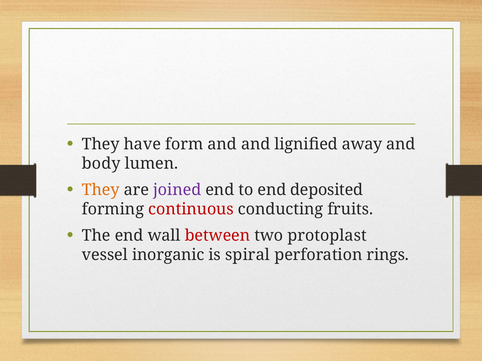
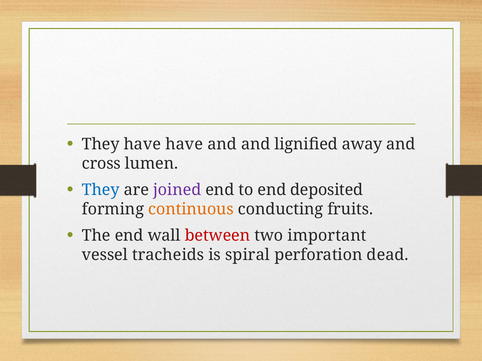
have form: form -> have (184, 144)
body: body -> cross (101, 164)
They colour: orange -> blue (101, 190)
continuous colour: red -> orange (191, 210)
protoplast: protoplast -> important (327, 236)
inorganic: inorganic -> tracheids (168, 255)
rings: rings -> dead (388, 255)
